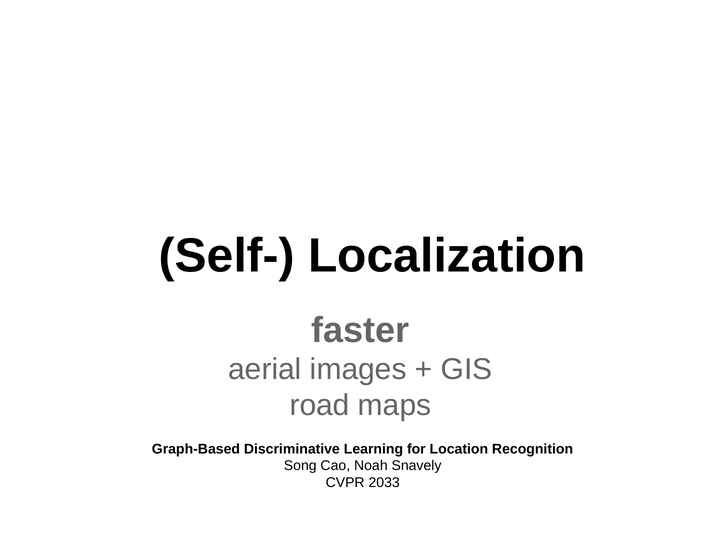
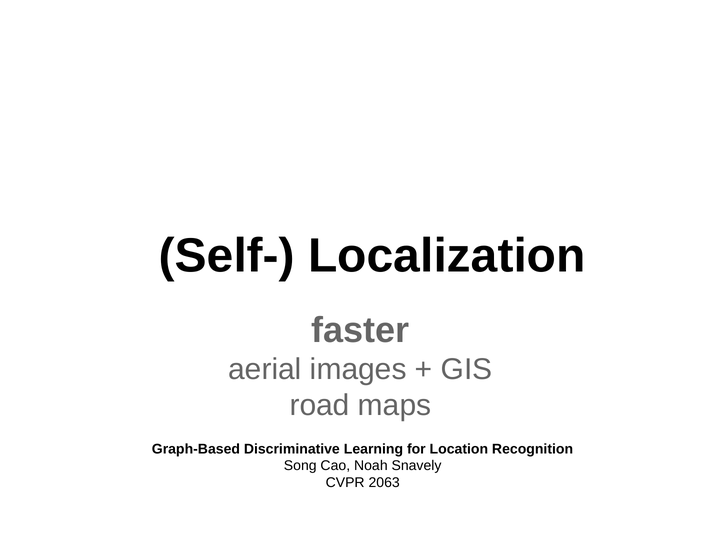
2033: 2033 -> 2063 (384, 482)
